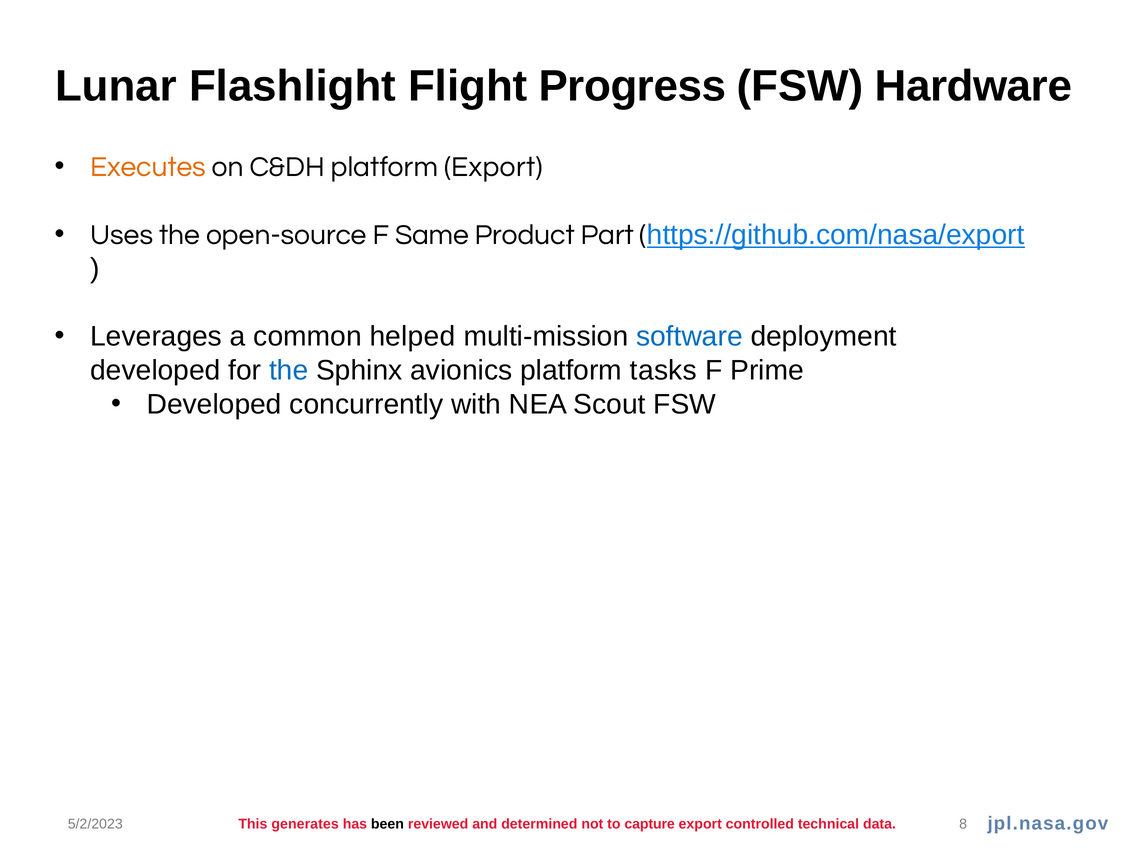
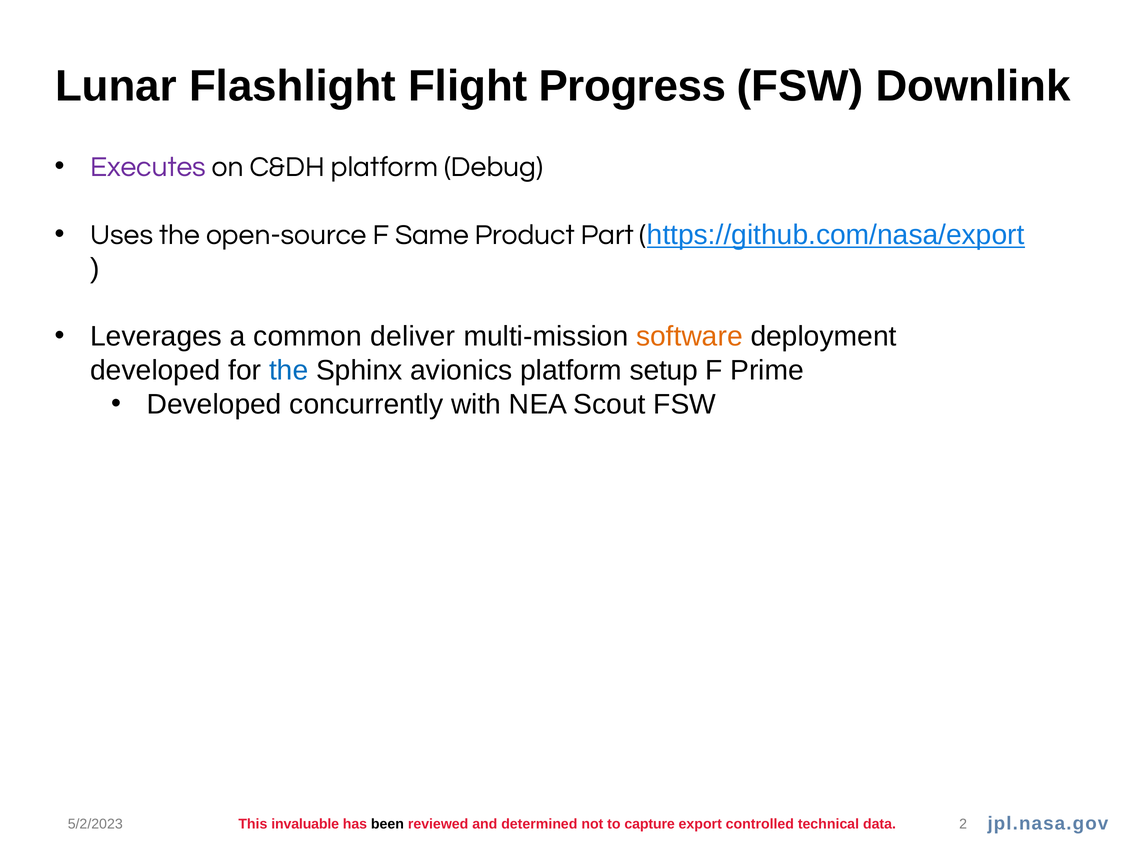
Hardware: Hardware -> Downlink (973, 86)
Executes colour: orange -> purple (148, 167)
platform Export: Export -> Debug (494, 167)
helped: helped -> deliver (413, 336)
software colour: blue -> orange (689, 336)
tasks: tasks -> setup (664, 370)
generates: generates -> invaluable (305, 824)
8: 8 -> 2 (963, 824)
